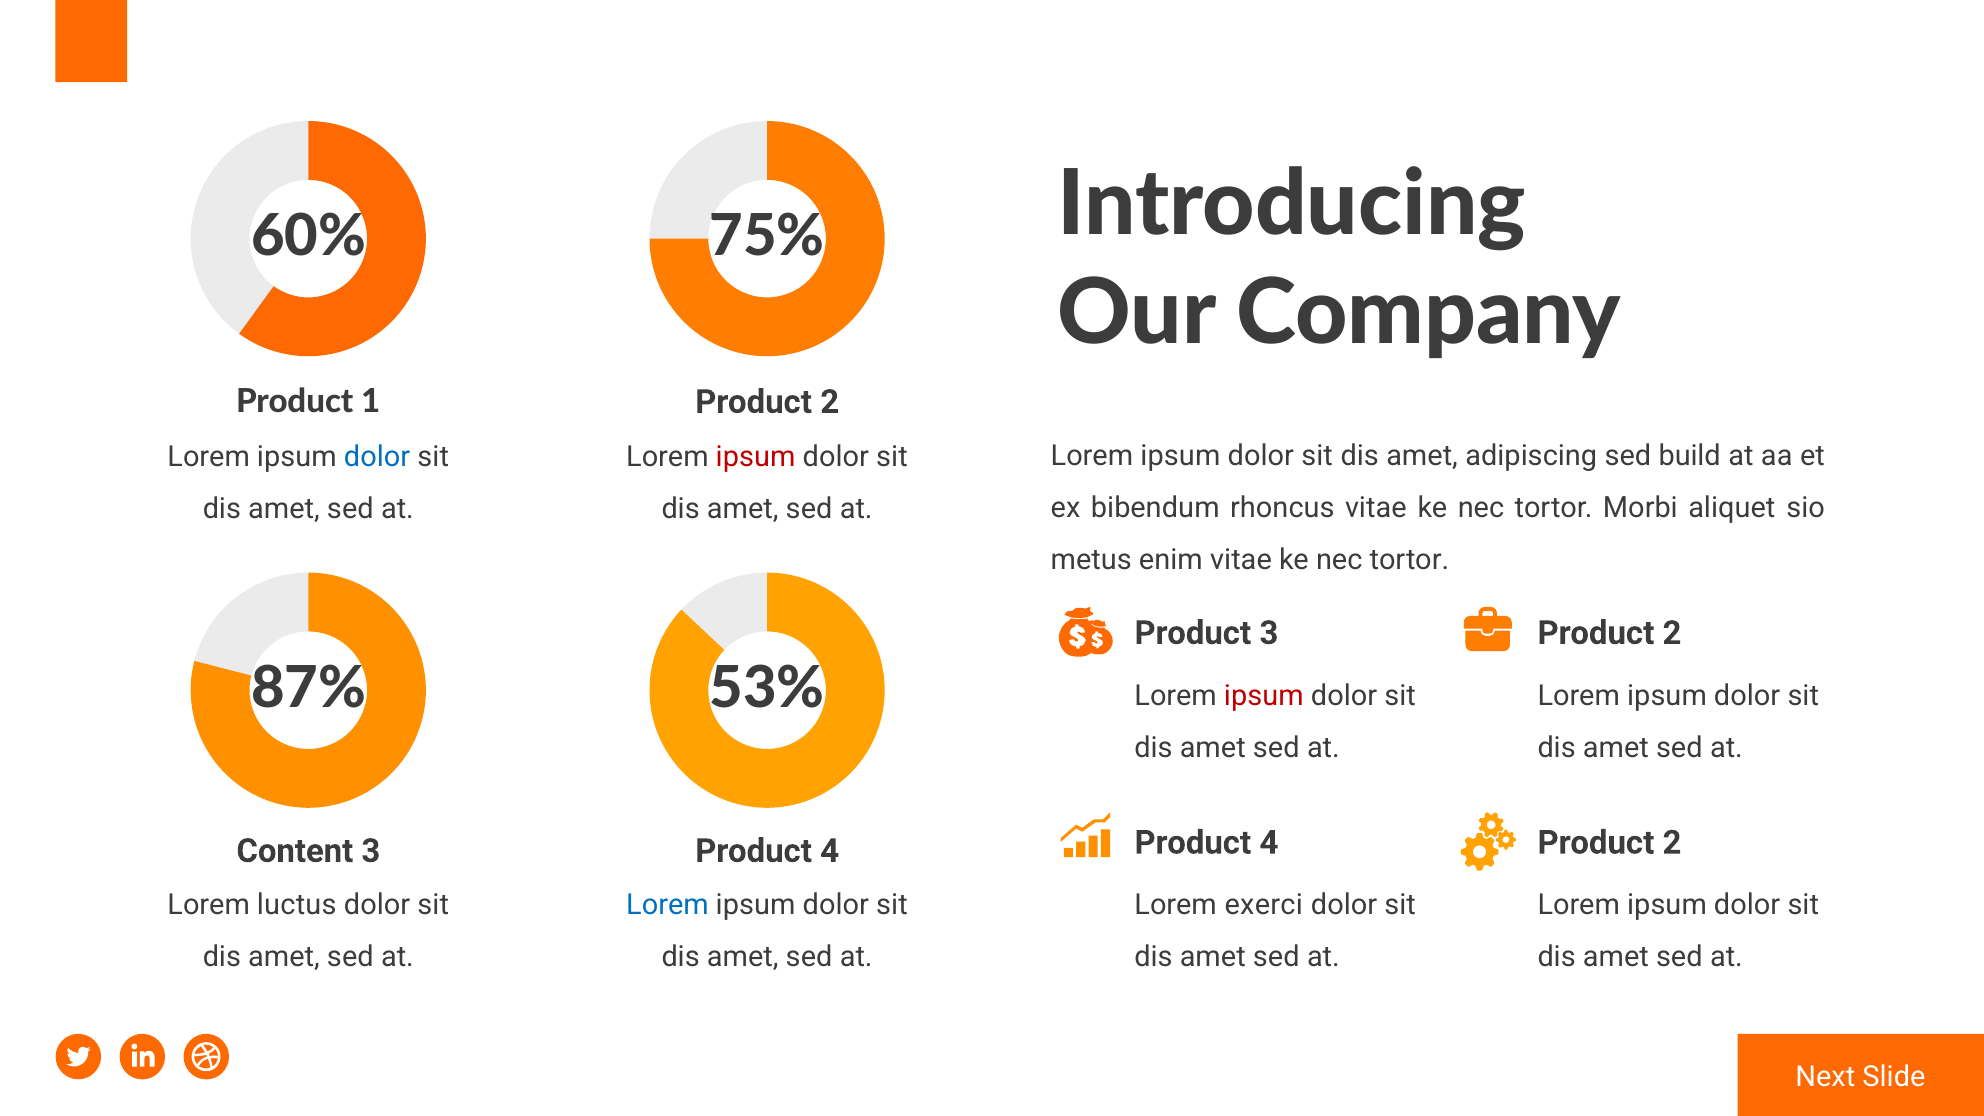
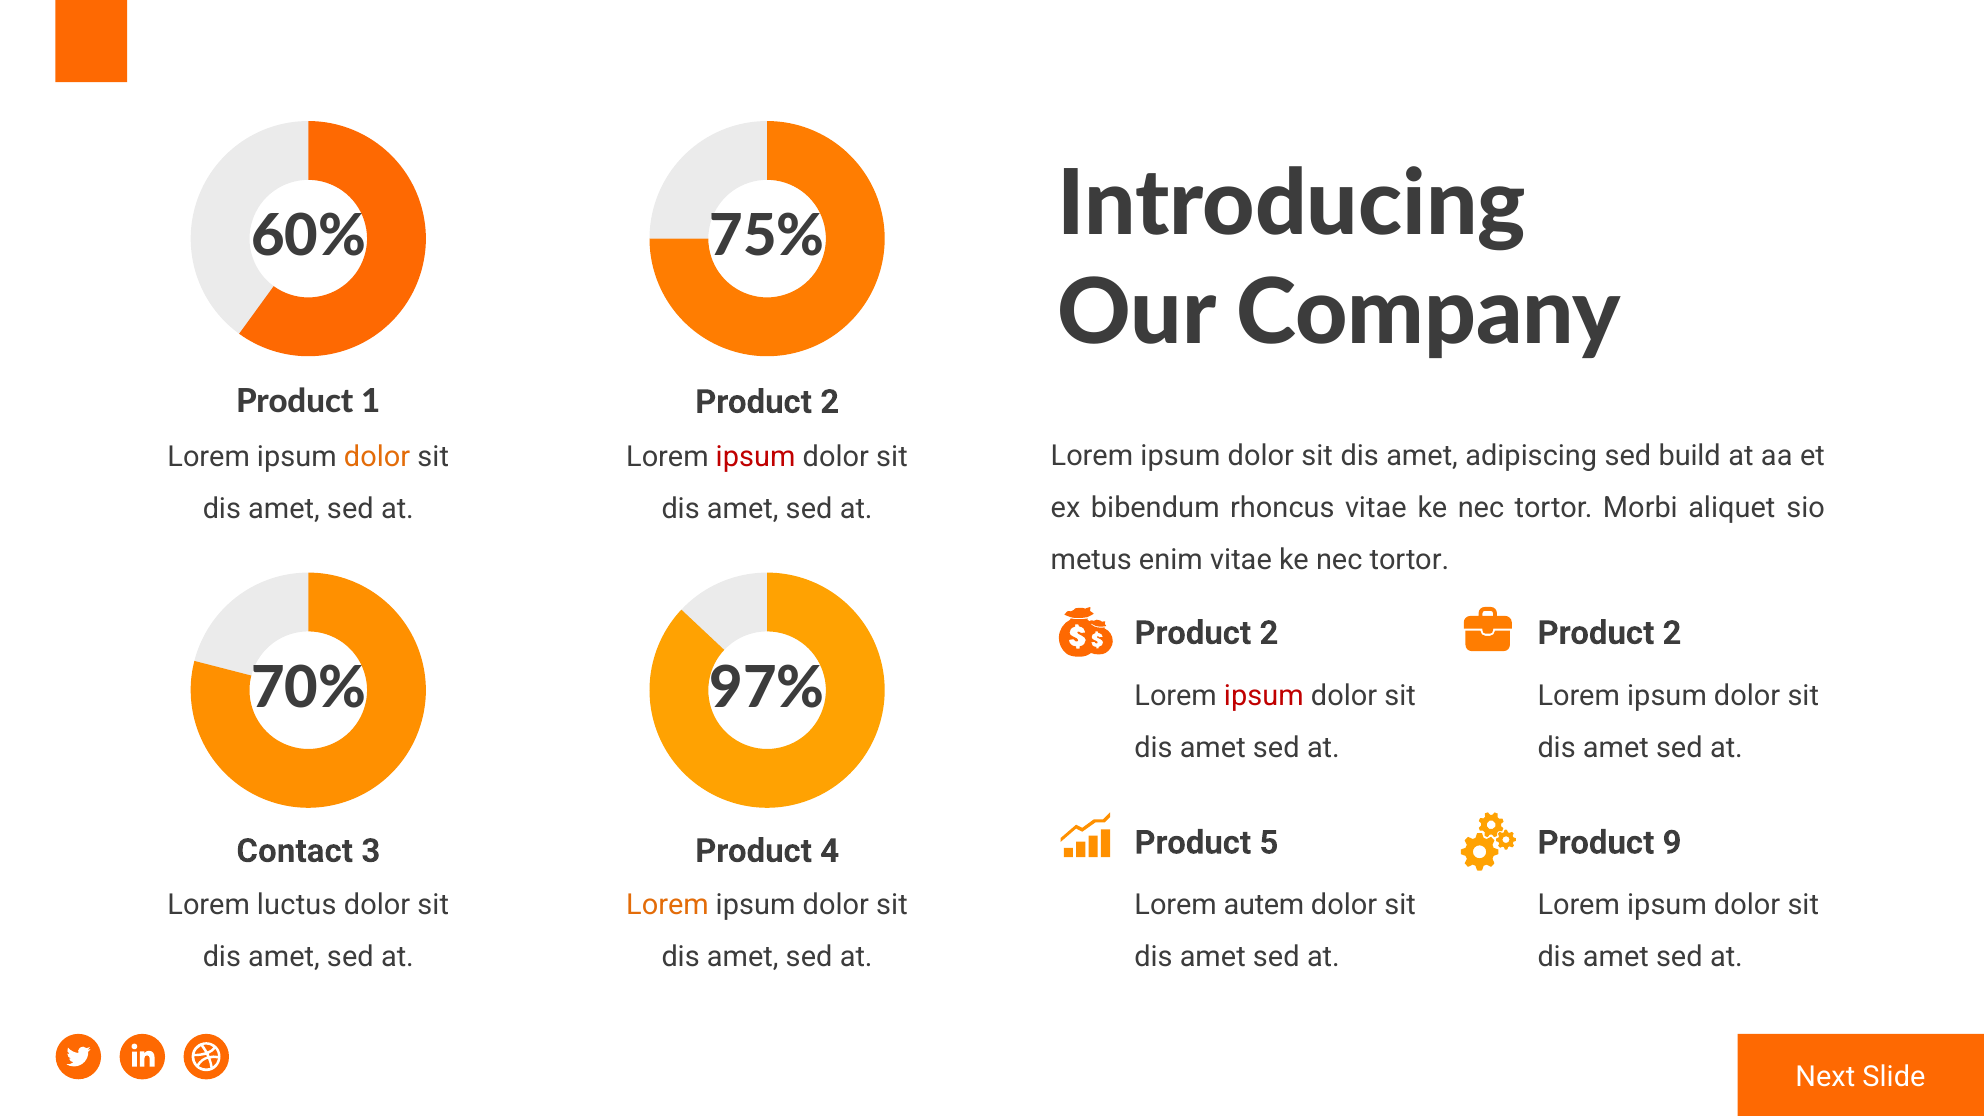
dolor colour: blue -> orange (377, 457)
3: 3 -> 2 (1269, 633)
87%: 87% -> 70% (309, 688)
53%: 53% -> 97% (767, 688)
4: 4 -> 5 (1269, 843)
2: 2 -> 9 (1672, 843)
Content: Content -> Contact (295, 851)
Lorem colour: blue -> orange (667, 905)
exerci: exerci -> autem (1264, 905)
